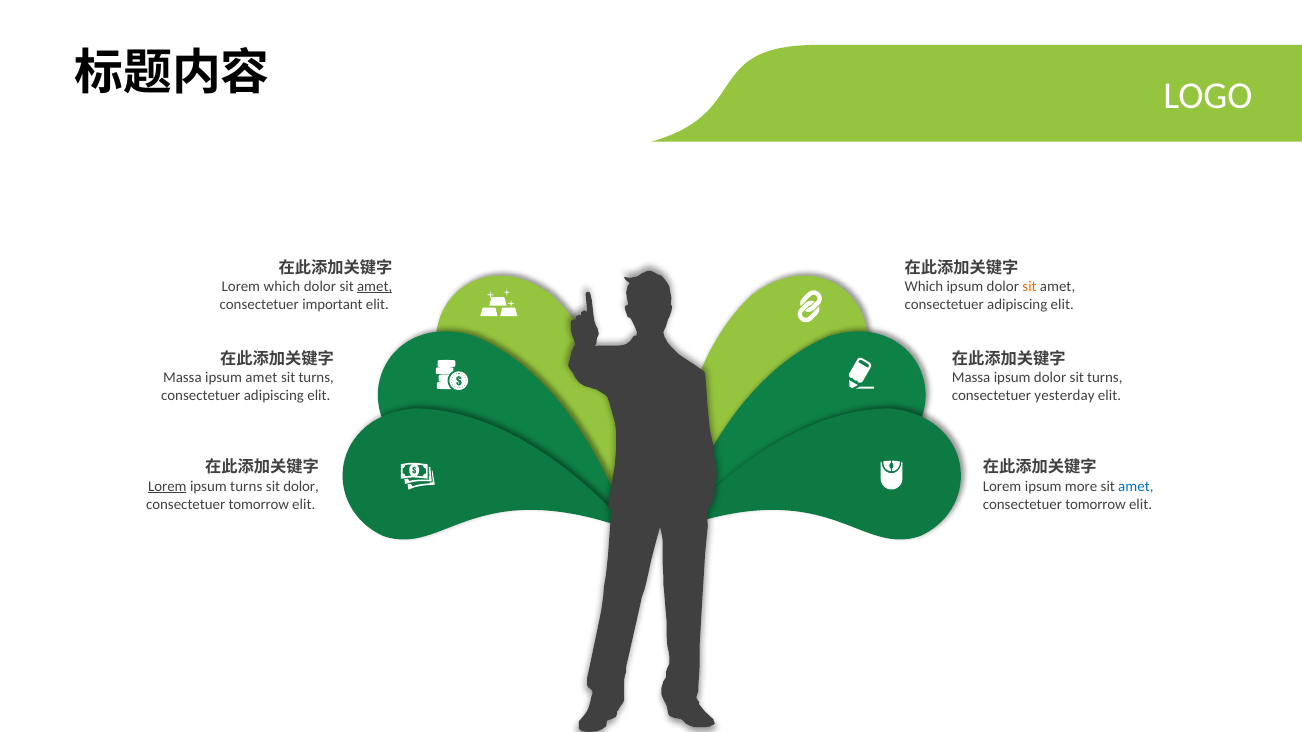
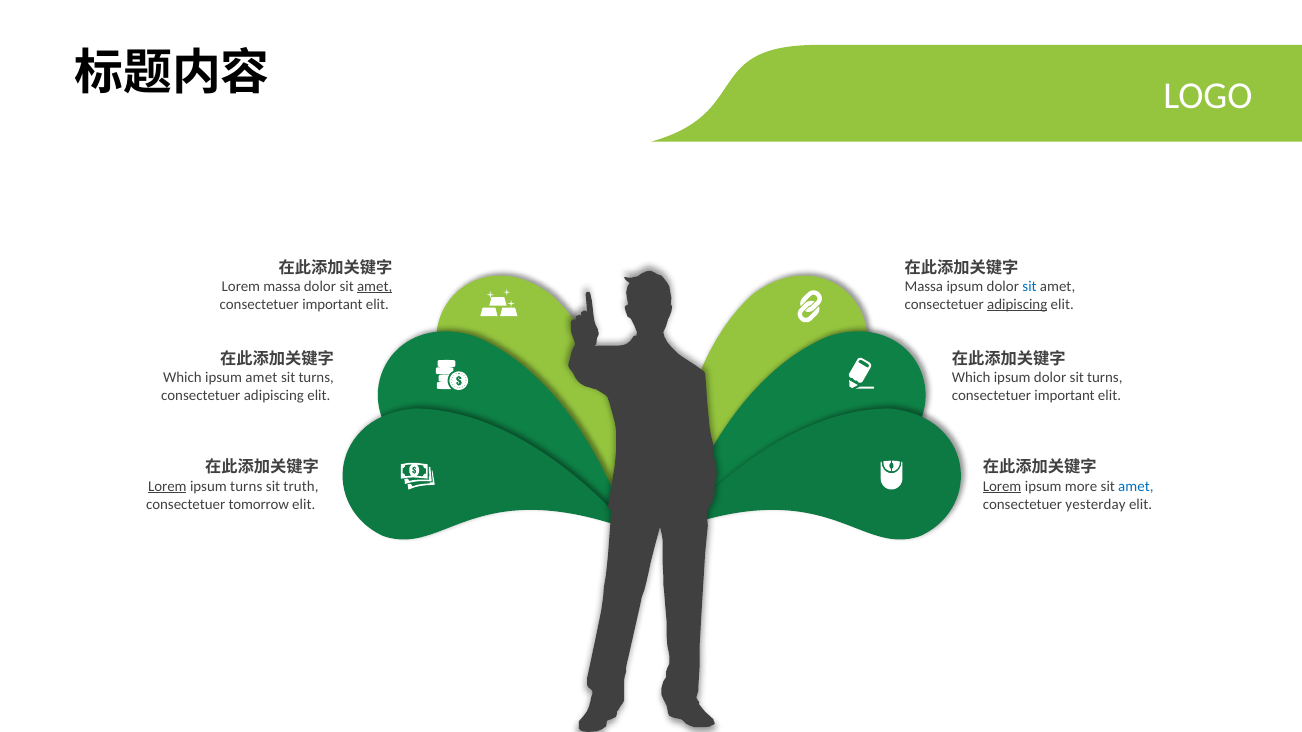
Lorem which: which -> massa (282, 287)
Which: Which -> Massa (924, 287)
sit colour: orange -> blue (1030, 287)
adipiscing underline: none -> present (1017, 305)
Massa: Massa -> Which (182, 378)
Massa: Massa -> Which (971, 378)
yesterday: yesterday -> important (1065, 395)
sit dolor: dolor -> truth (301, 486)
Lorem underline: none -> present (1002, 486)
tomorrow: tomorrow -> yesterday (1096, 504)
